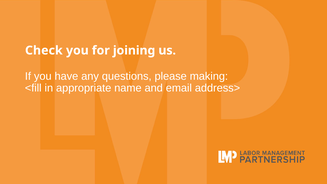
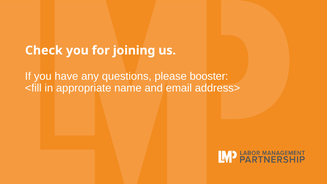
making: making -> booster (209, 76)
